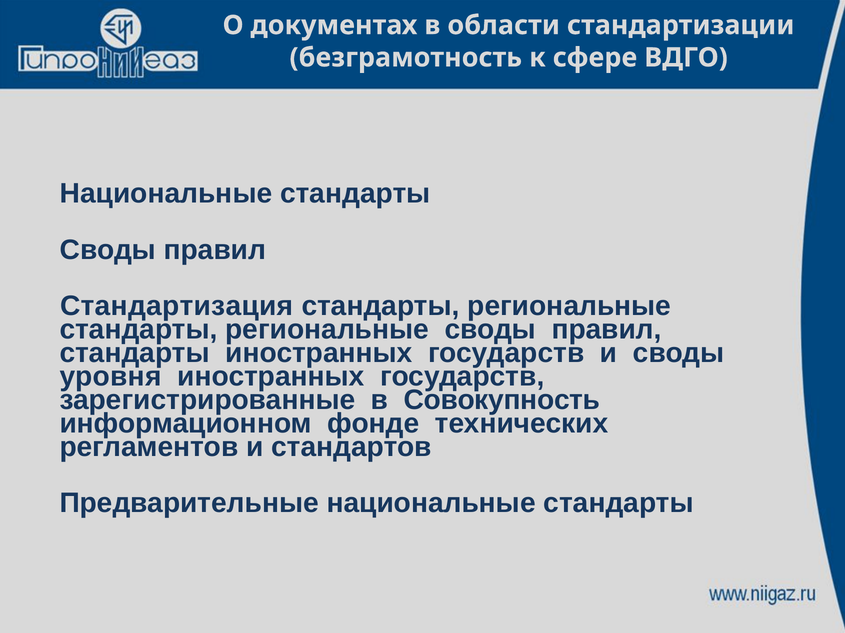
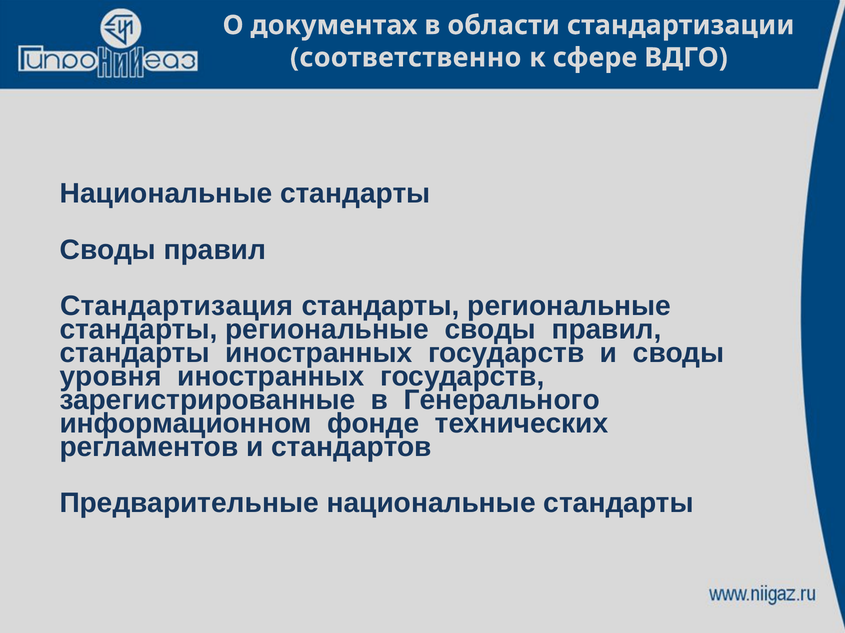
безграмотность: безграмотность -> соответственно (406, 58)
Совокупность: Совокупность -> Генерального (502, 400)
